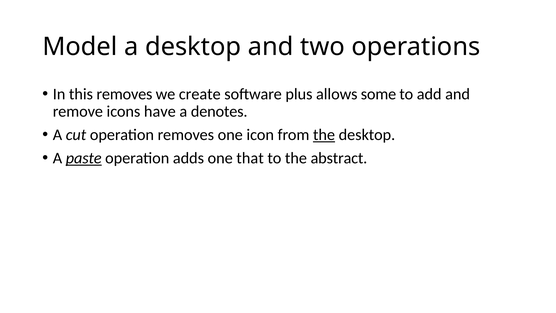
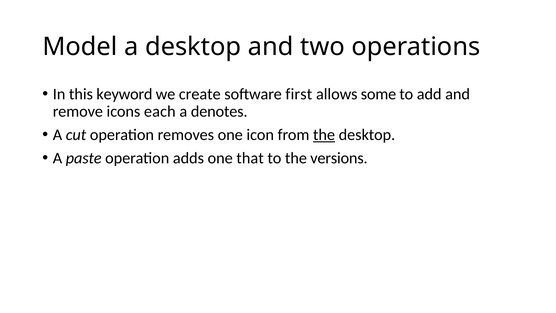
this removes: removes -> keyword (124, 94)
plus: plus -> first (299, 94)
have: have -> each (160, 112)
paste underline: present -> none (84, 158)
abstract: abstract -> versions (339, 158)
